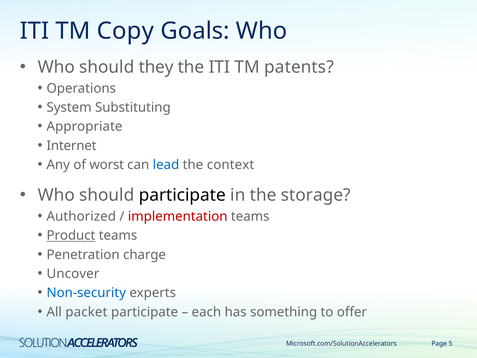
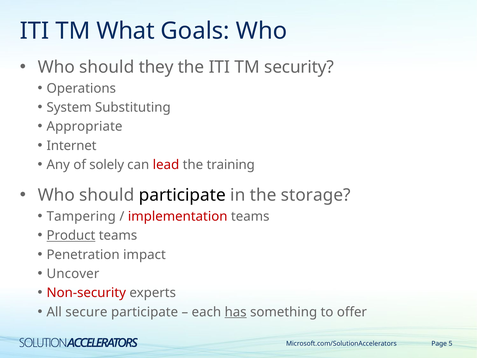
Copy: Copy -> What (126, 31)
patents: patents -> security (299, 67)
worst: worst -> solely (107, 165)
lead colour: blue -> red (166, 165)
context: context -> training (231, 165)
Authorized: Authorized -> Tampering (81, 216)
charge: charge -> impact (144, 255)
Non-security colour: blue -> red (86, 293)
packet: packet -> secure (86, 312)
has underline: none -> present (236, 312)
